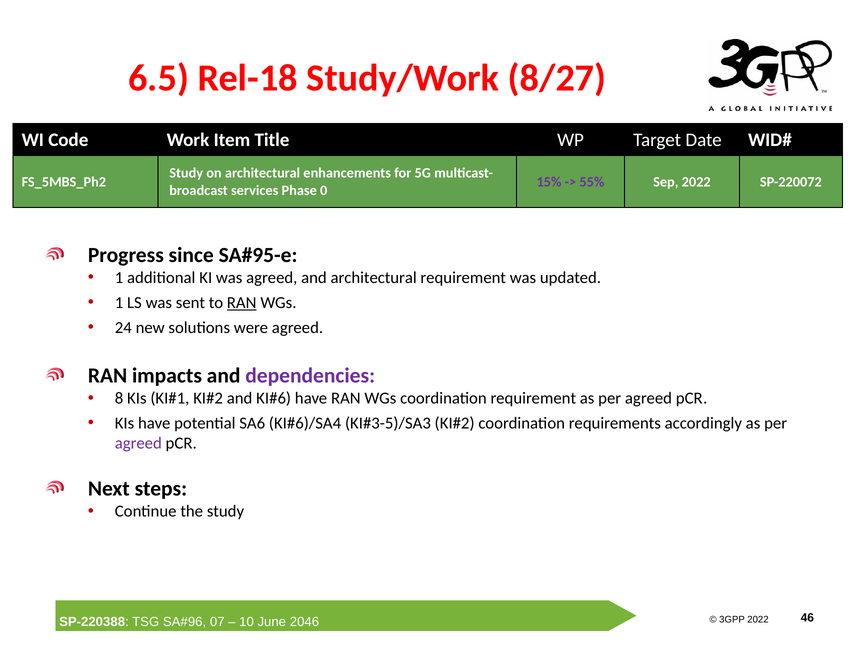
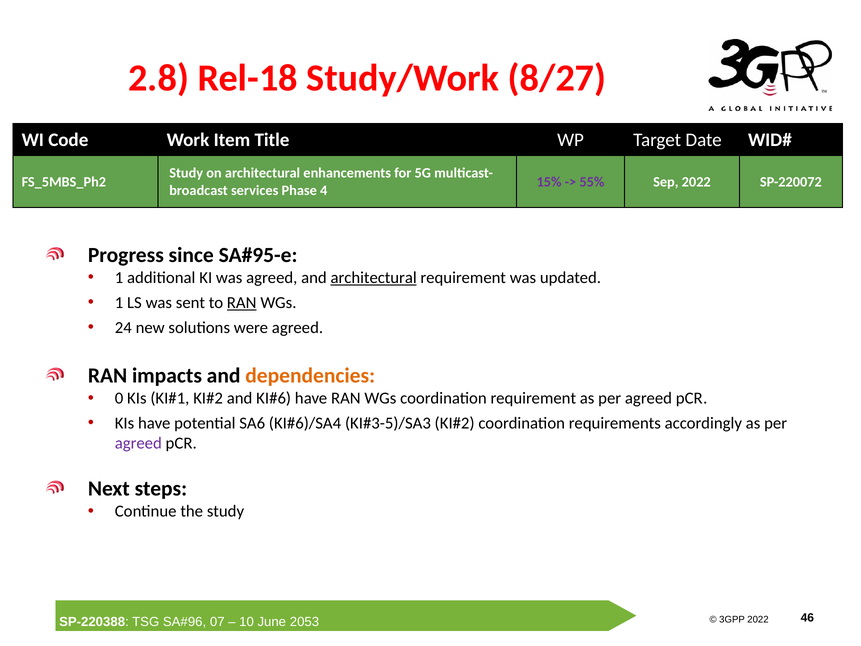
6.5: 6.5 -> 2.8 (159, 78)
0: 0 -> 4 (324, 191)
architectural underline: none -> present (374, 278)
dependencies colour: purple -> orange (310, 376)
8: 8 -> 0 (119, 398)
2046: 2046 -> 2053 (304, 622)
